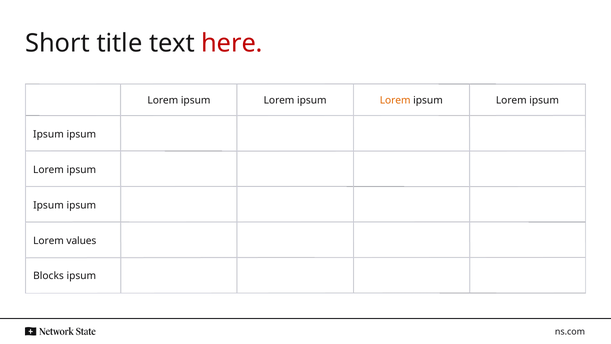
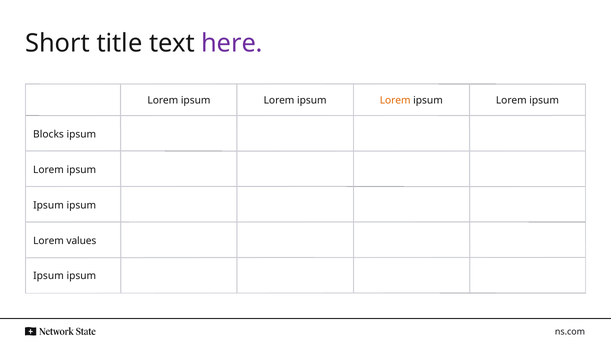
here colour: red -> purple (232, 43)
Ipsum: Ipsum -> Blocks (48, 134)
Blocks: Blocks -> Ipsum (48, 276)
